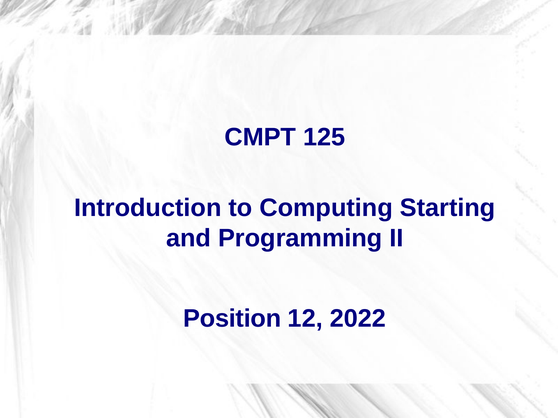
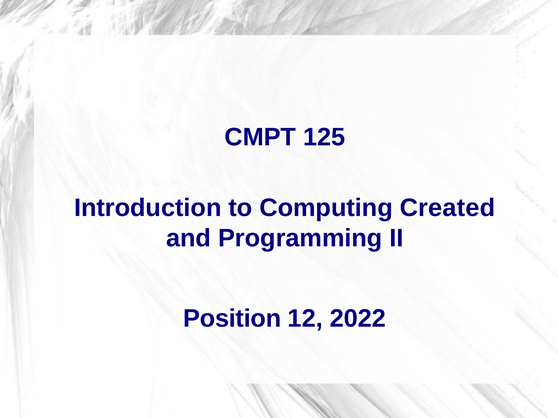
Starting: Starting -> Created (448, 208)
